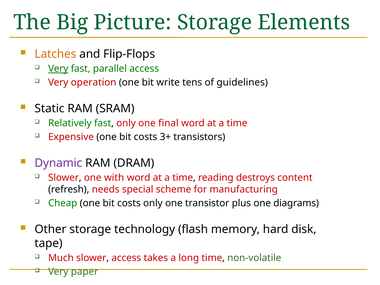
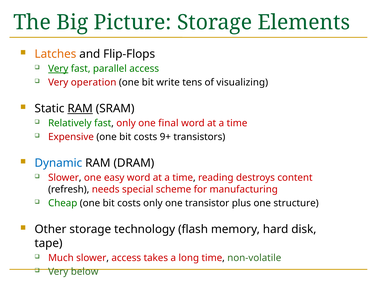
guidelines: guidelines -> visualizing (242, 82)
RAM underline: none -> present (80, 109)
3+: 3+ -> 9+ (165, 137)
Dynamic colour: purple -> blue (58, 163)
with: with -> easy (114, 178)
diagrams: diagrams -> structure (296, 203)
paper: paper -> below (85, 272)
